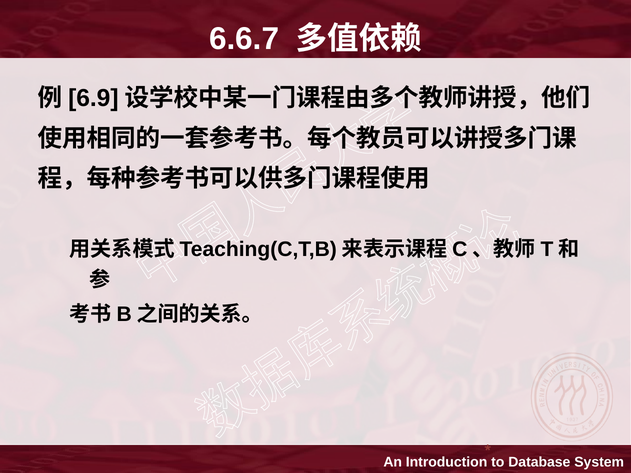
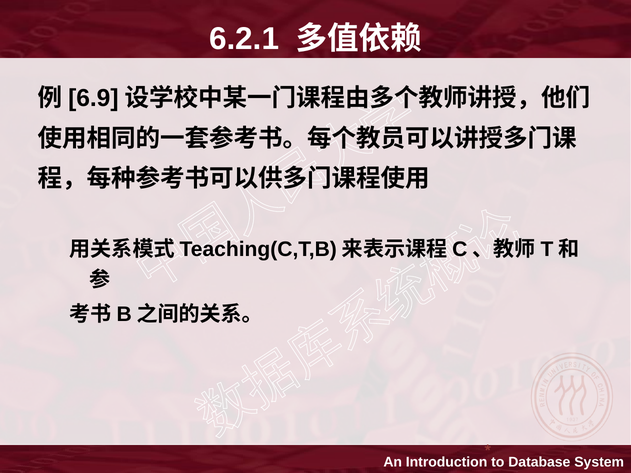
6.6.7: 6.6.7 -> 6.2.1 (244, 39)
